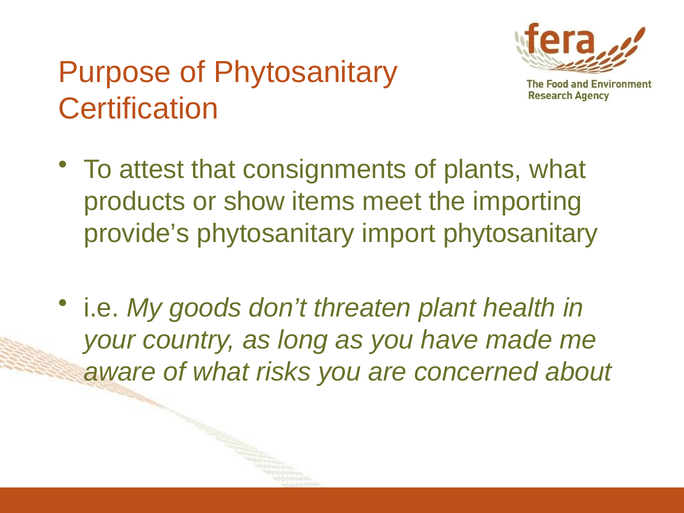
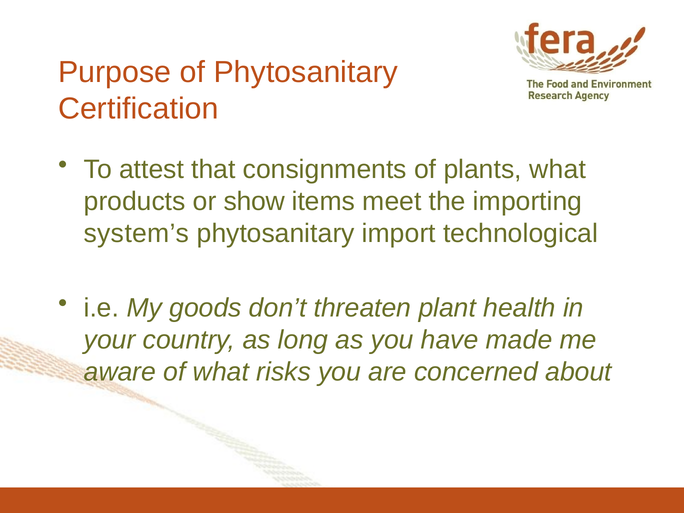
provide’s: provide’s -> system’s (136, 233)
import phytosanitary: phytosanitary -> technological (520, 233)
